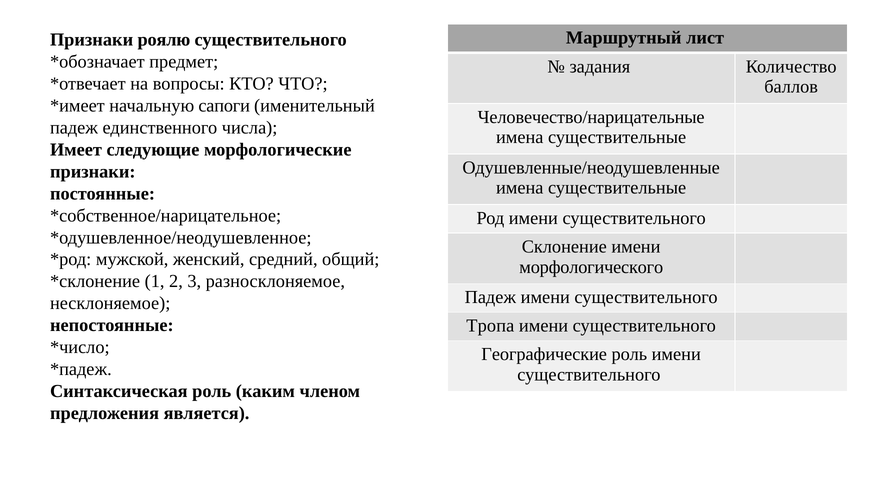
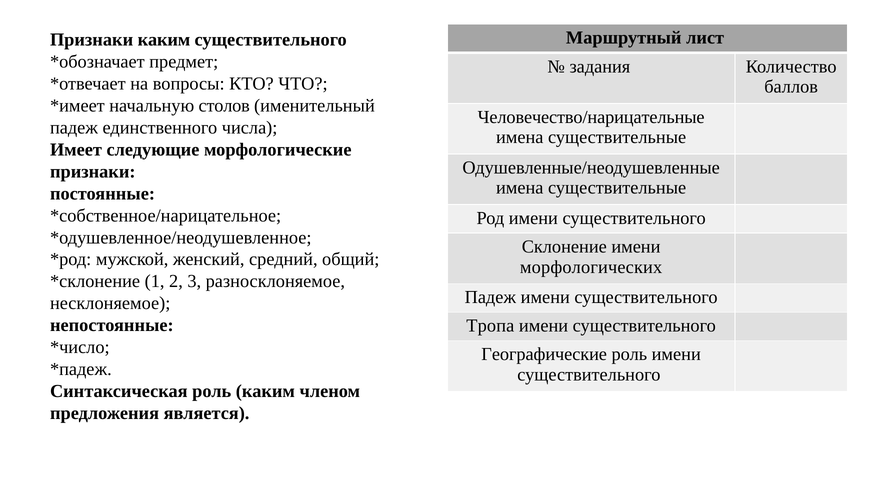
Признаки роялю: роялю -> каким (164, 40)
сапоги: сапоги -> столов (224, 106)
морфологического: морфологического -> морфологических (591, 267)
